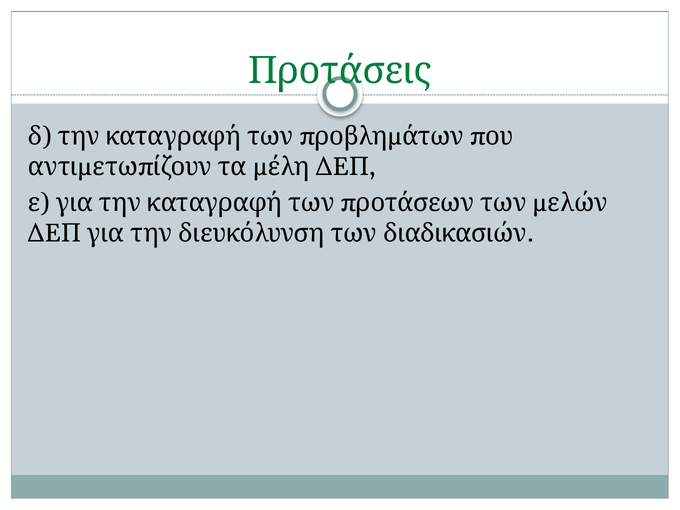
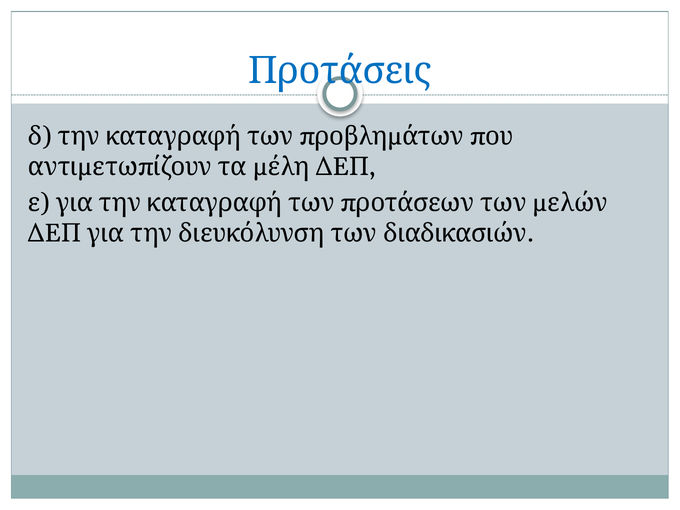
Προτάσεις colour: green -> blue (340, 71)
